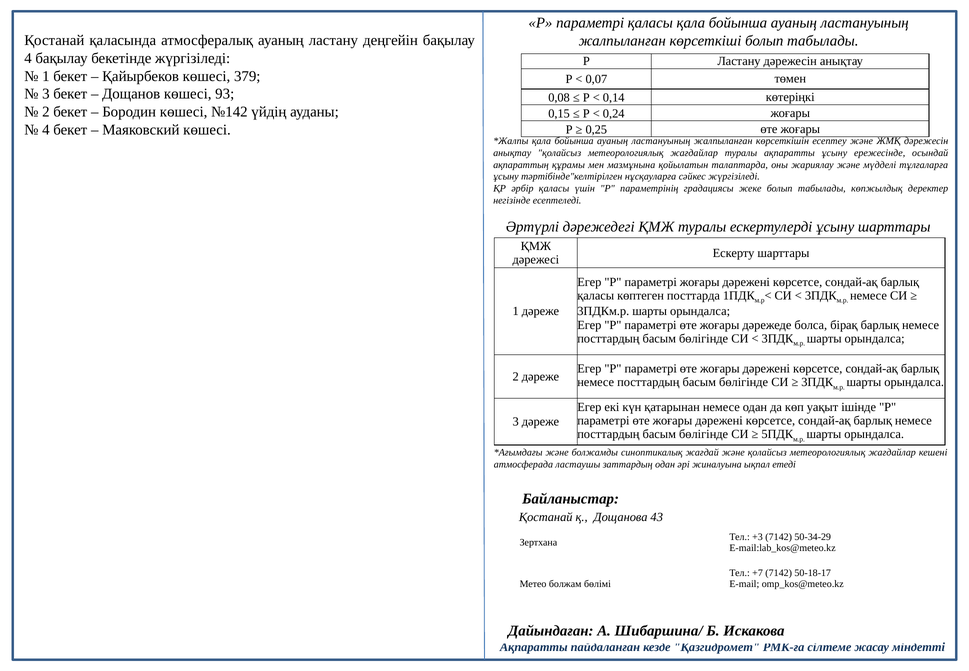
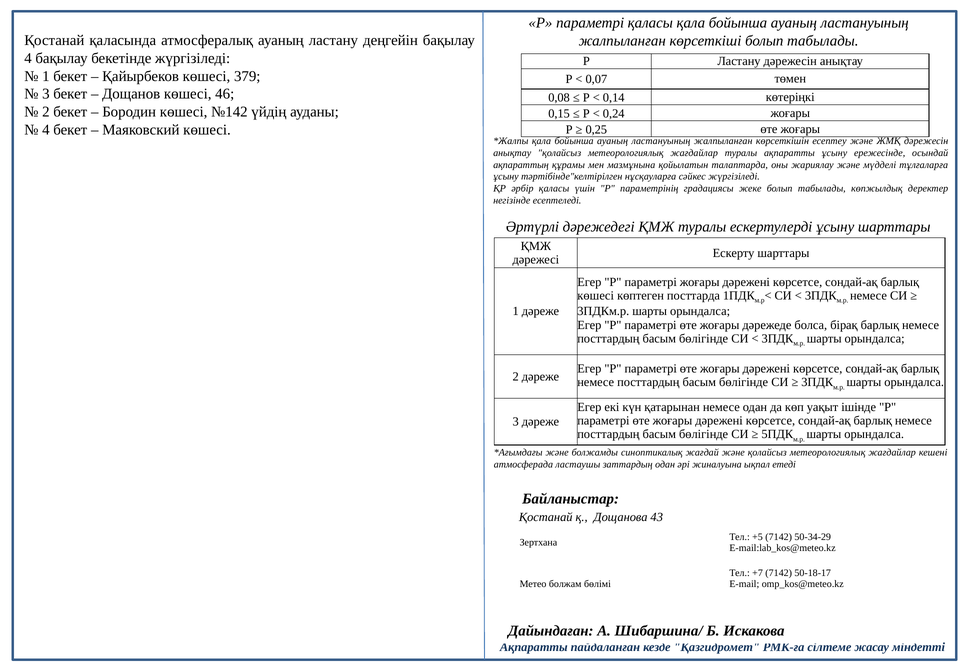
93: 93 -> 46 (225, 94)
қаласы: қаласы -> көшесі (596, 296)
+3: +3 -> +5 (758, 537)
